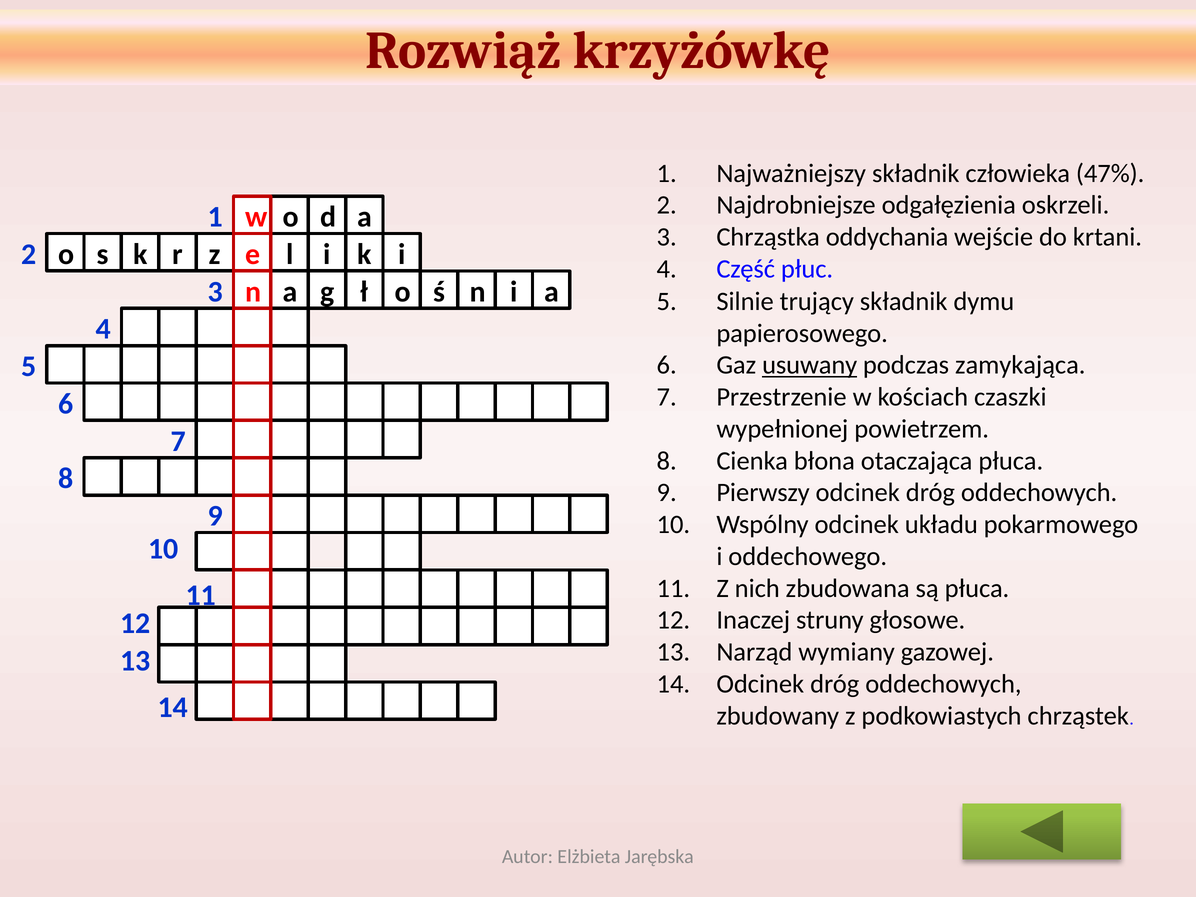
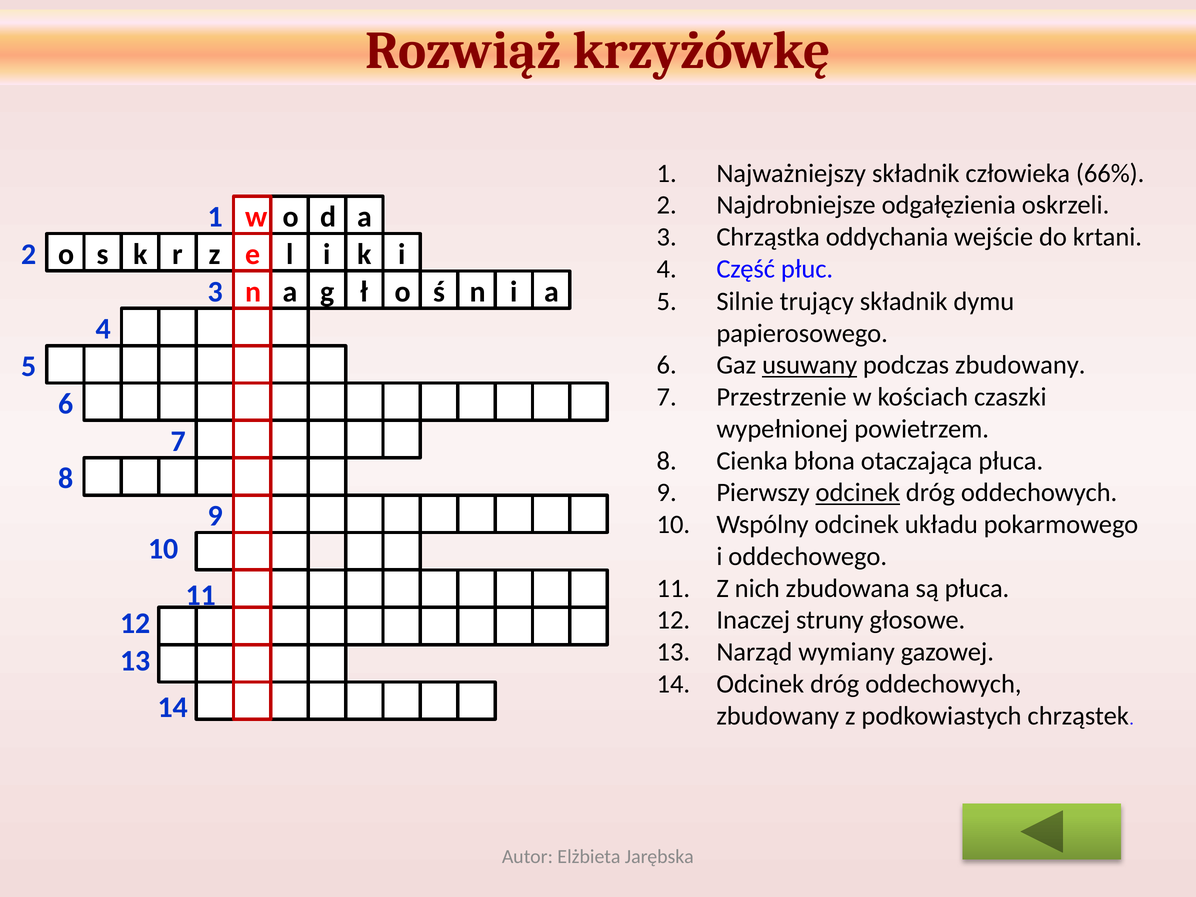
47%: 47% -> 66% (1110, 173)
podczas zamykająca: zamykająca -> zbudowany (1020, 365)
odcinek underline: none -> present (858, 493)
